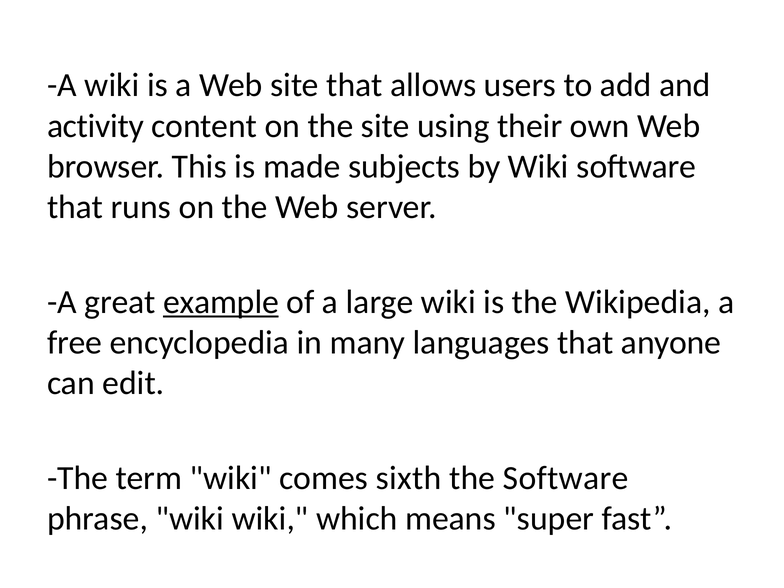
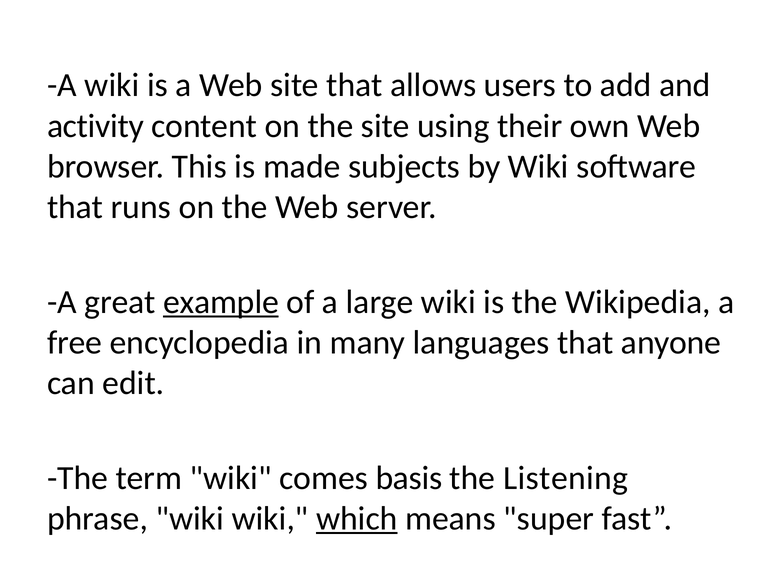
sixth: sixth -> basis (409, 478)
the Software: Software -> Listening (566, 478)
which underline: none -> present (357, 519)
